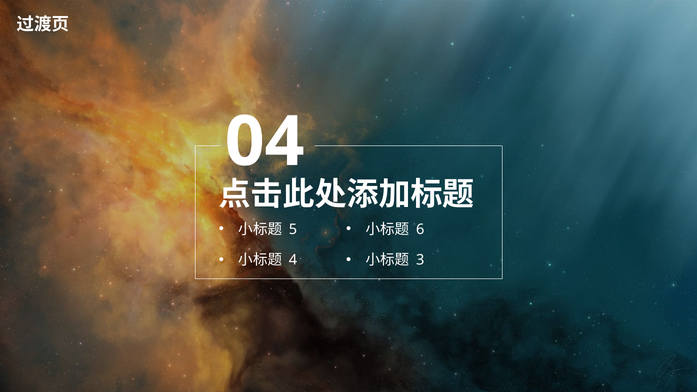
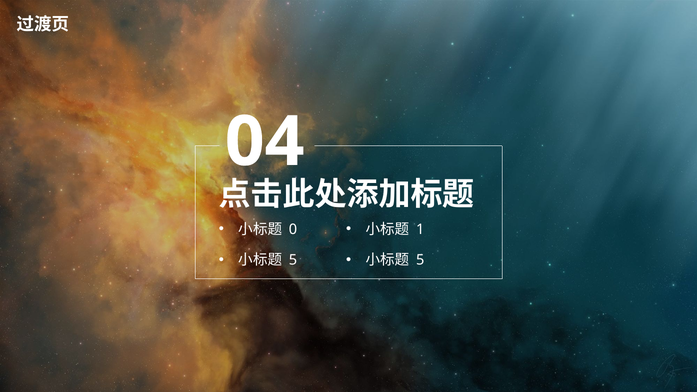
5: 5 -> 0 (293, 229)
6: 6 -> 1 (420, 229)
4: 4 -> 5 (293, 260)
3: 3 -> 5 (420, 260)
